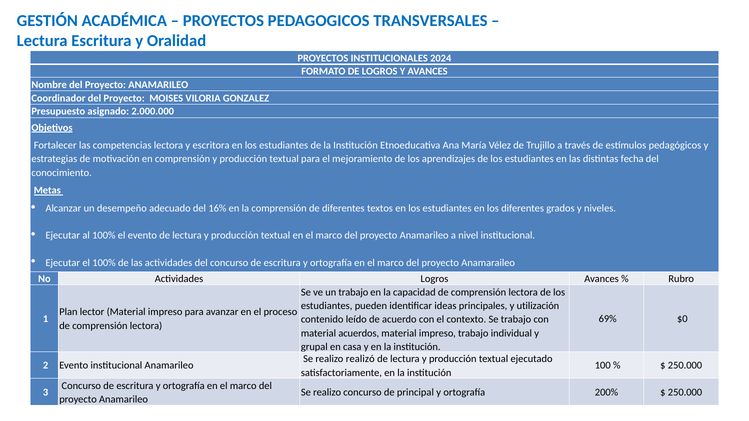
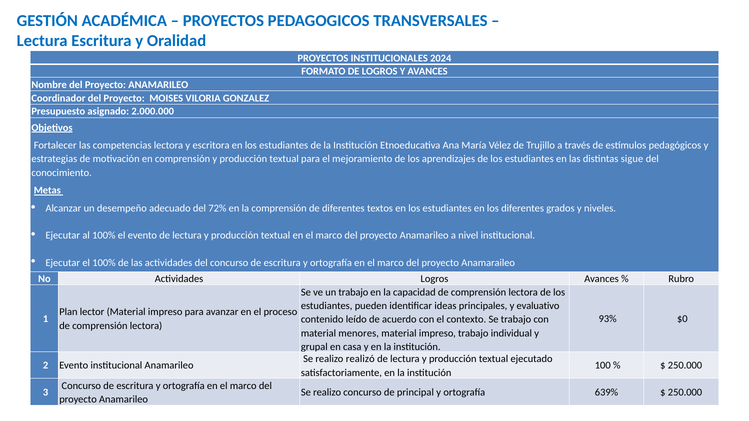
fecha: fecha -> sigue (632, 159)
16%: 16% -> 72% (217, 208)
utilización: utilización -> evaluativo (538, 306)
69%: 69% -> 93% (608, 319)
acuerdos: acuerdos -> menores (359, 333)
200%: 200% -> 639% (606, 393)
